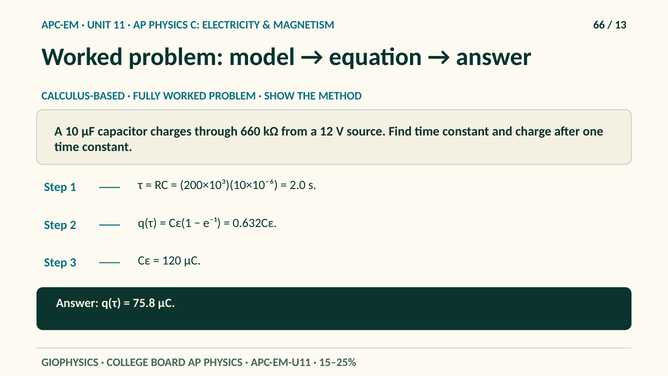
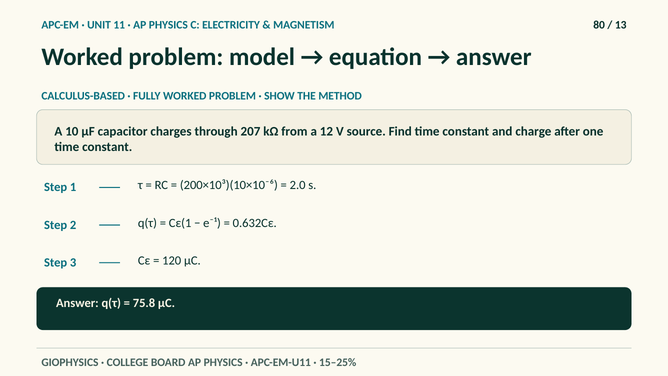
66: 66 -> 80 (599, 25)
660: 660 -> 207 (250, 131)
